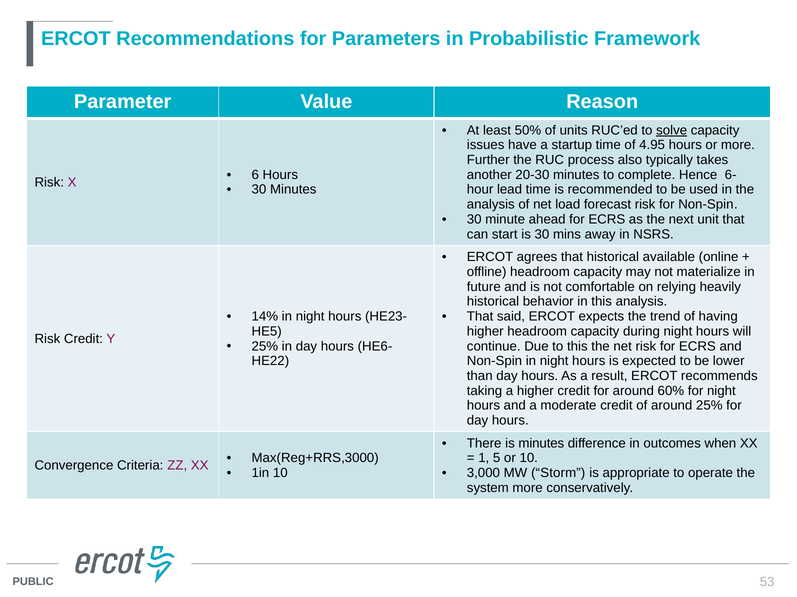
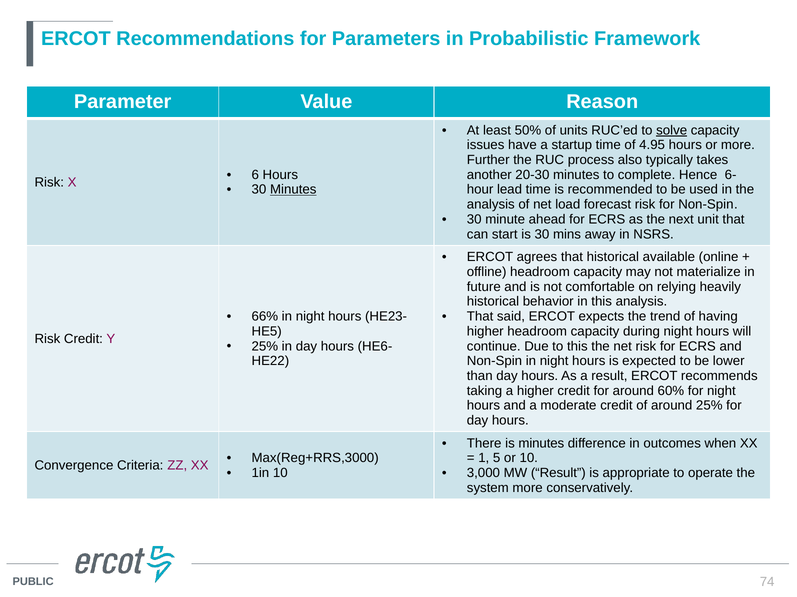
Minutes underline: none -> present (293, 190)
14%: 14% -> 66% (265, 317)
MW Storm: Storm -> Result (558, 474)
53: 53 -> 74 (767, 582)
